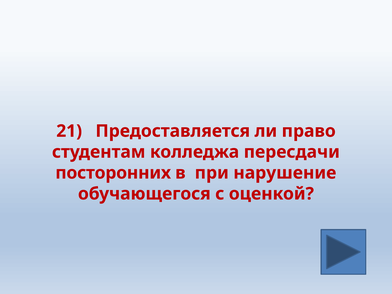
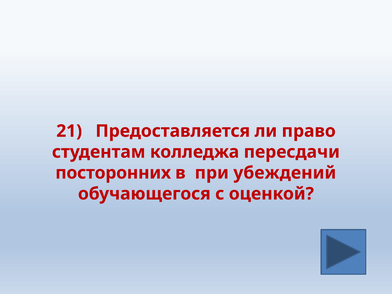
нарушение: нарушение -> убеждений (285, 173)
